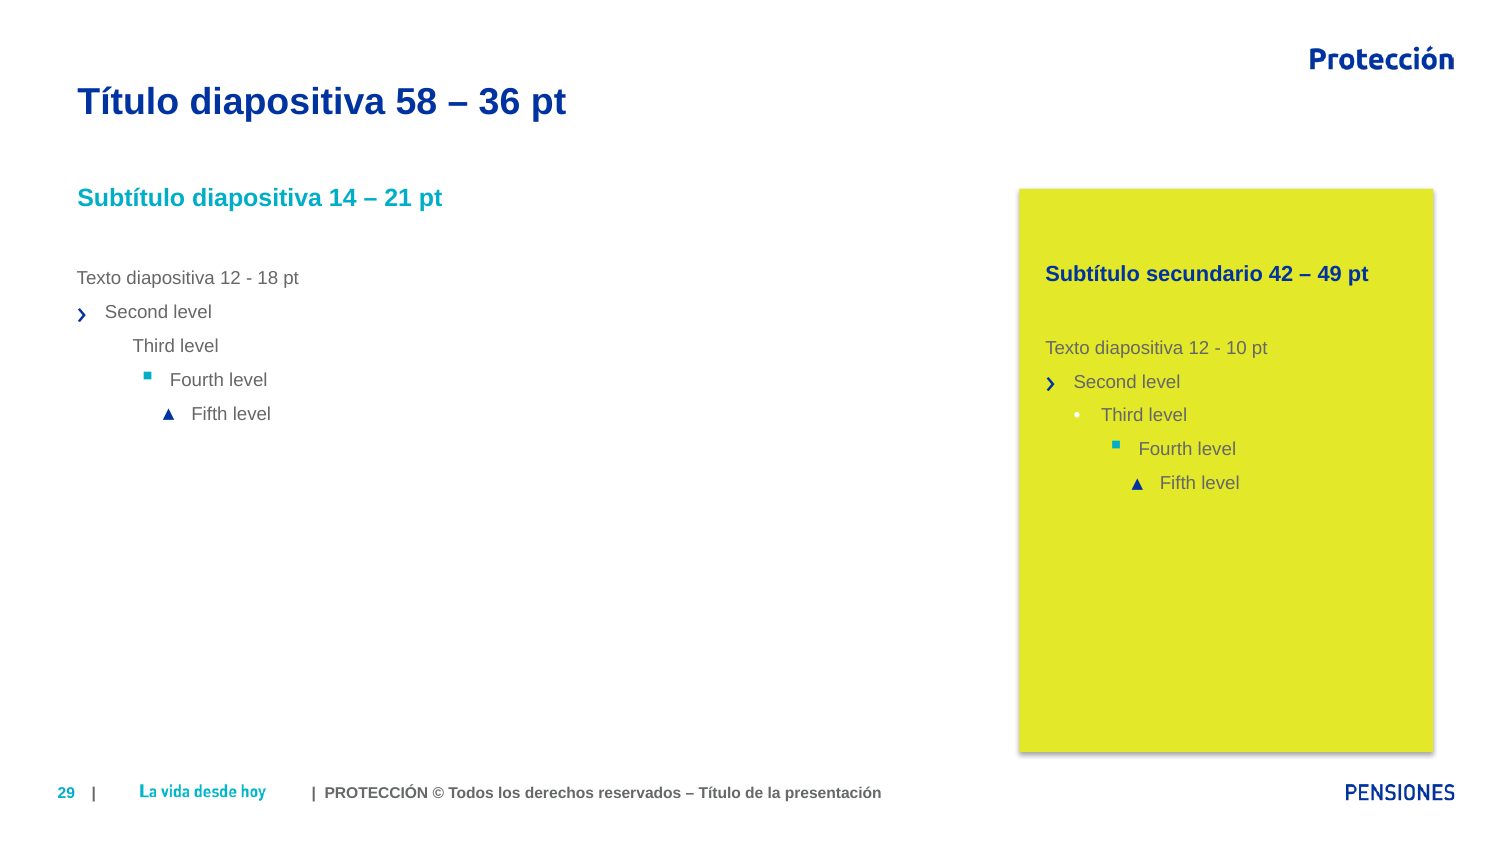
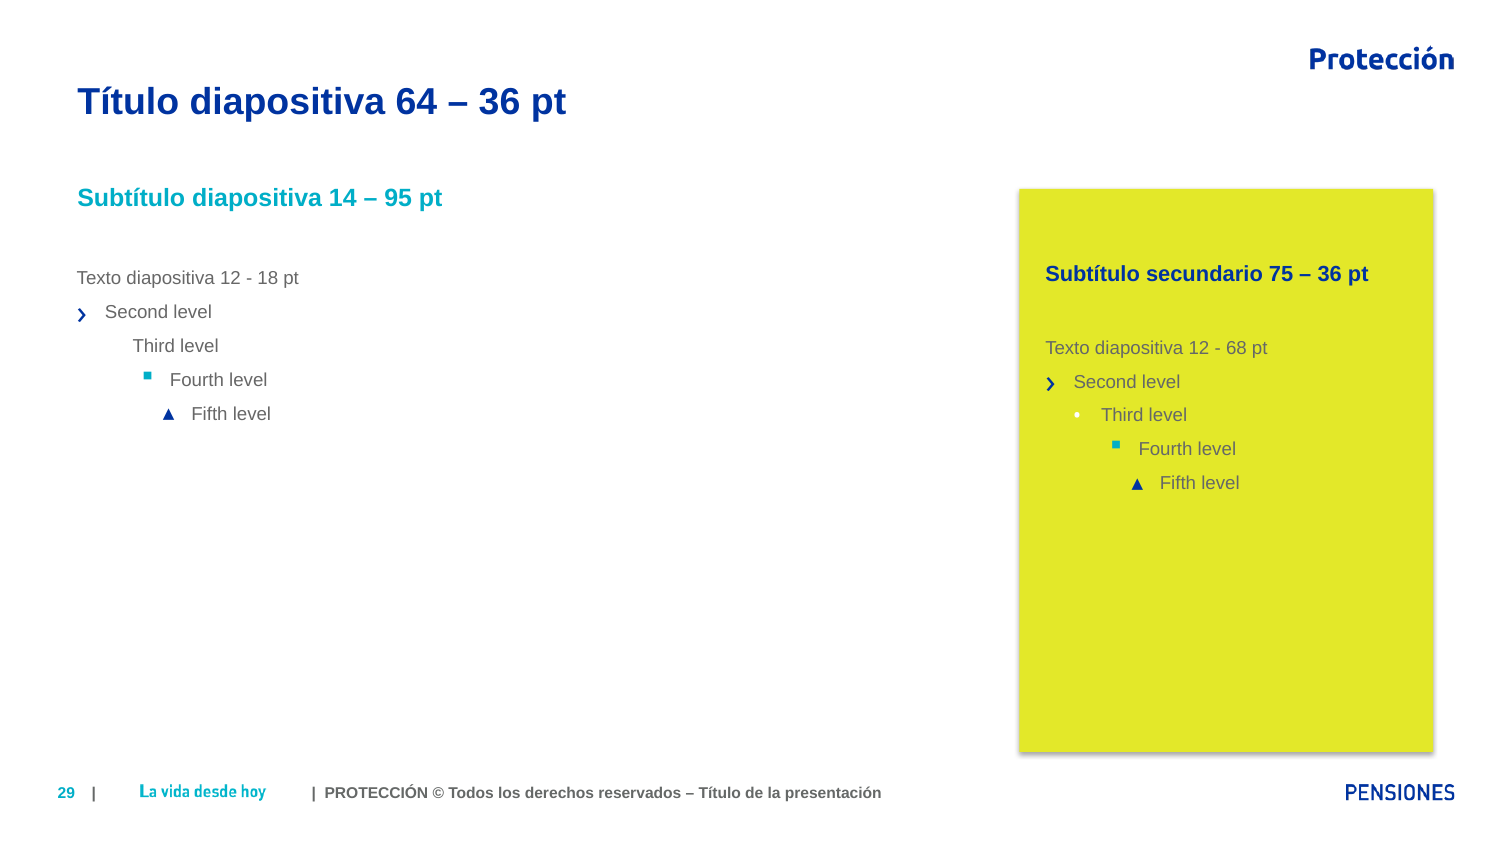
58: 58 -> 64 (416, 103)
21: 21 -> 95 (398, 198)
42: 42 -> 75 (1281, 274)
49: 49 -> 36 (1330, 274)
10: 10 -> 68 (1236, 348)
